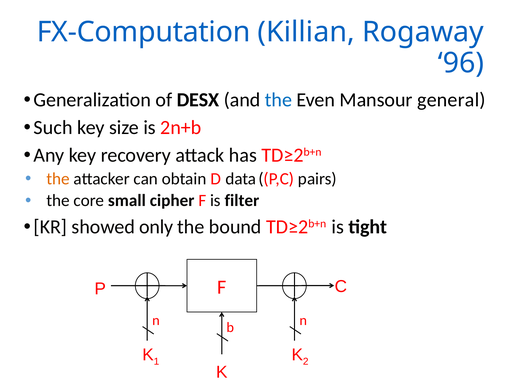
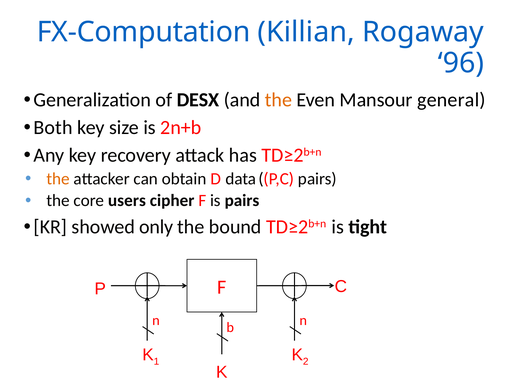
the colour: blue -> orange (278, 100)
Such: Such -> Both (53, 127)
small: small -> users (127, 200)
is filter: filter -> pairs (242, 200)
